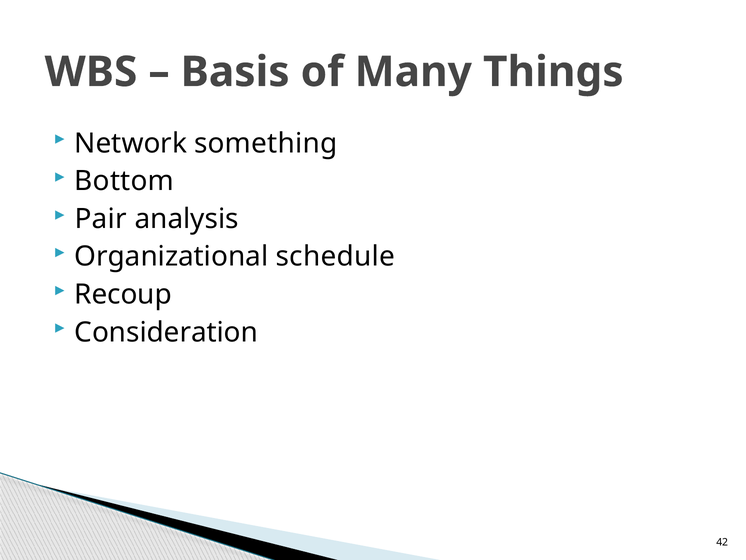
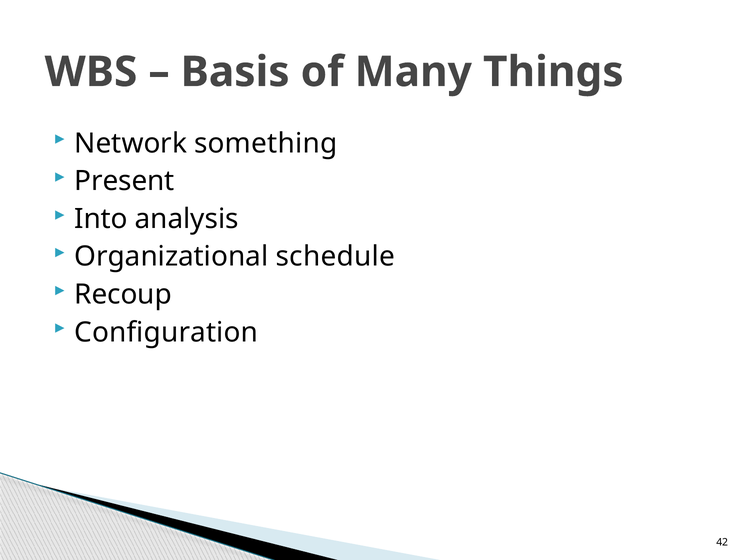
Bottom: Bottom -> Present (124, 181)
Pair: Pair -> Into (101, 219)
Consideration: Consideration -> Configuration (166, 332)
